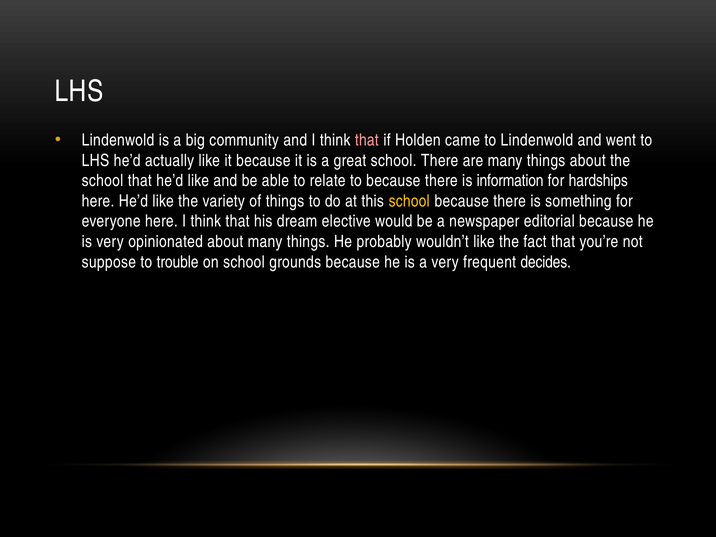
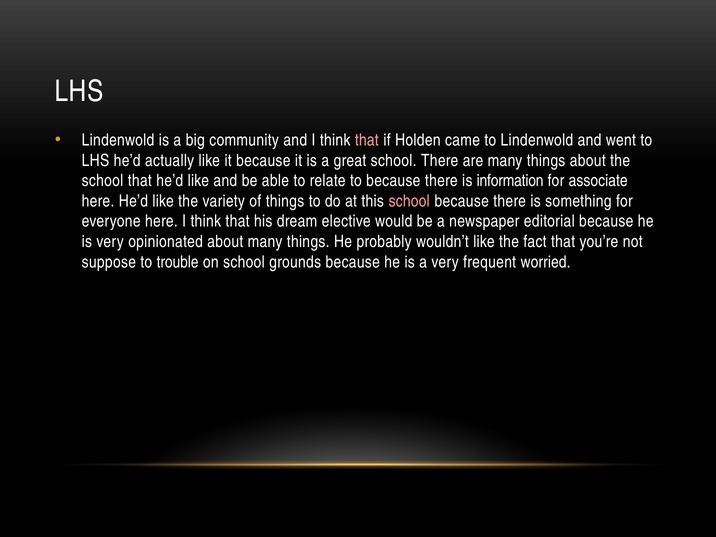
hardships: hardships -> associate (598, 181)
school colour: yellow -> pink (409, 201)
decides: decides -> worried (546, 262)
